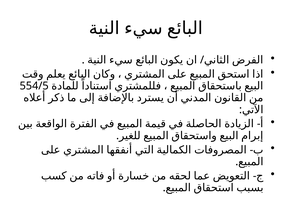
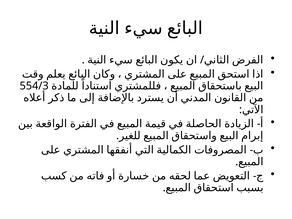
554/5: 554/5 -> 554/3 (34, 86)
